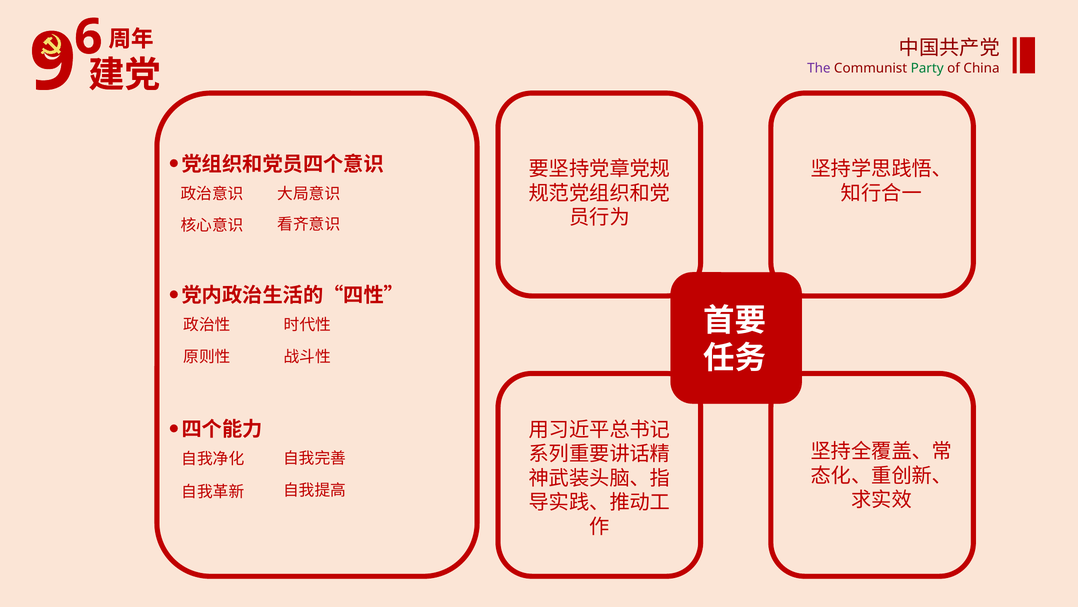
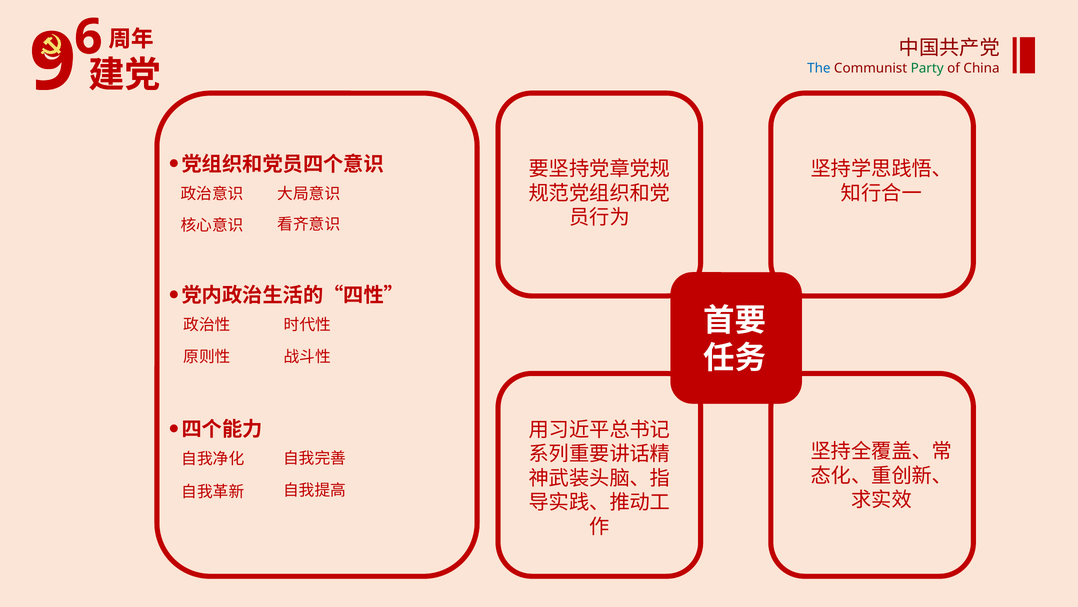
The colour: purple -> blue (819, 68)
